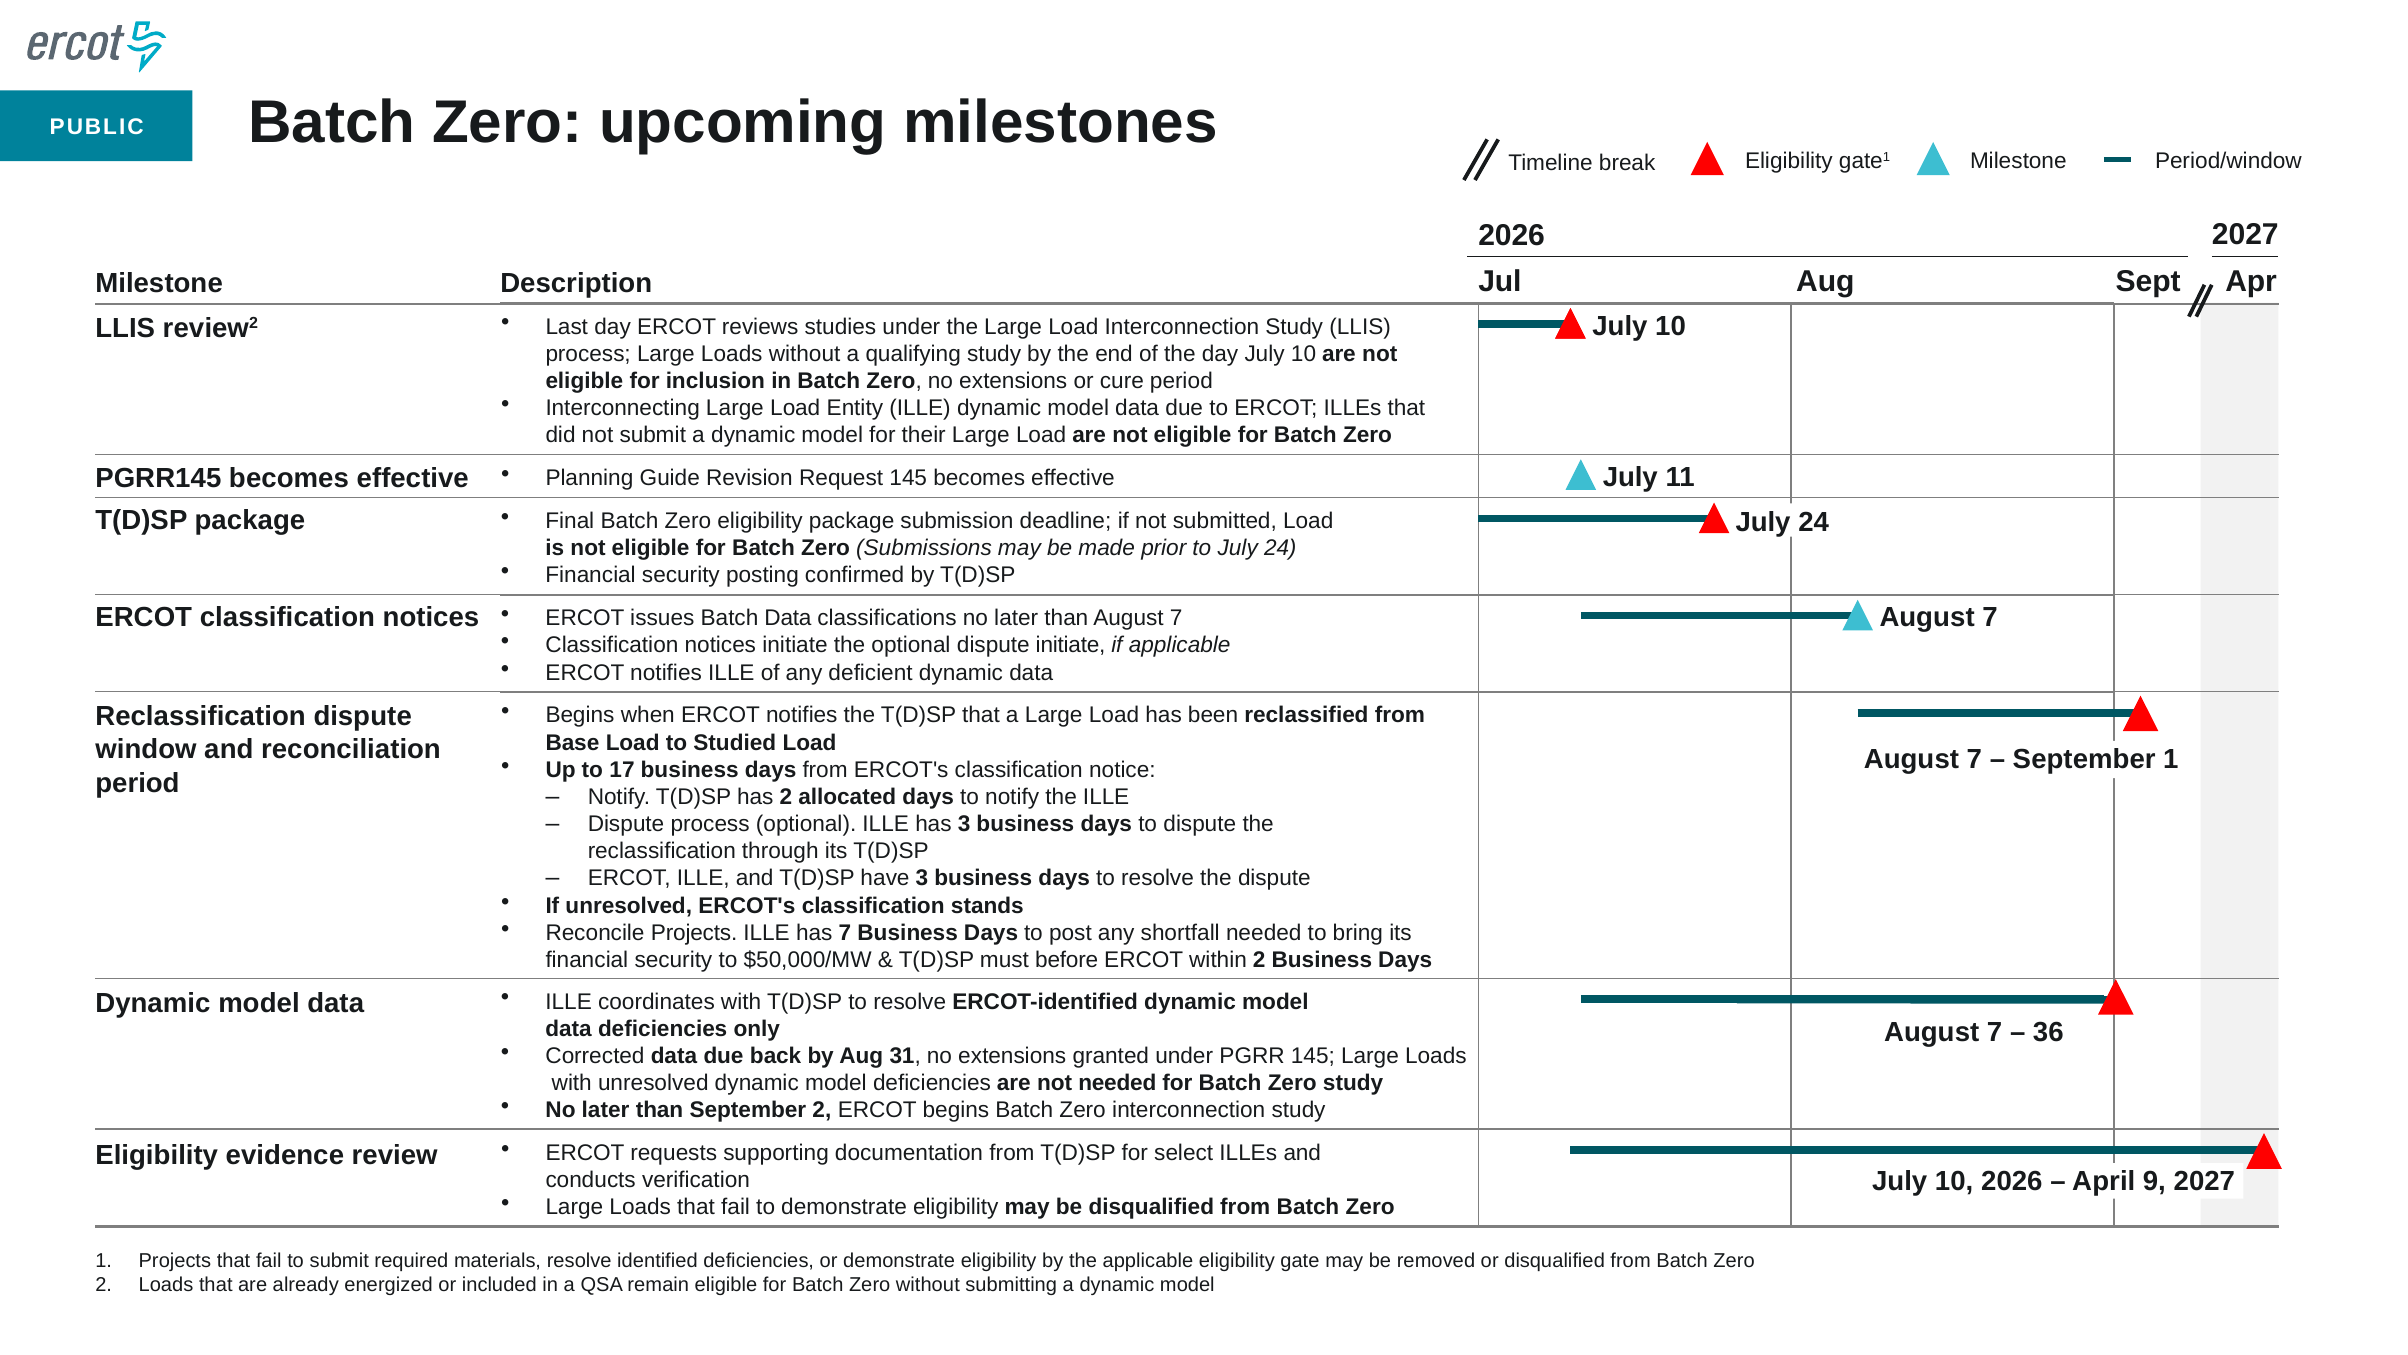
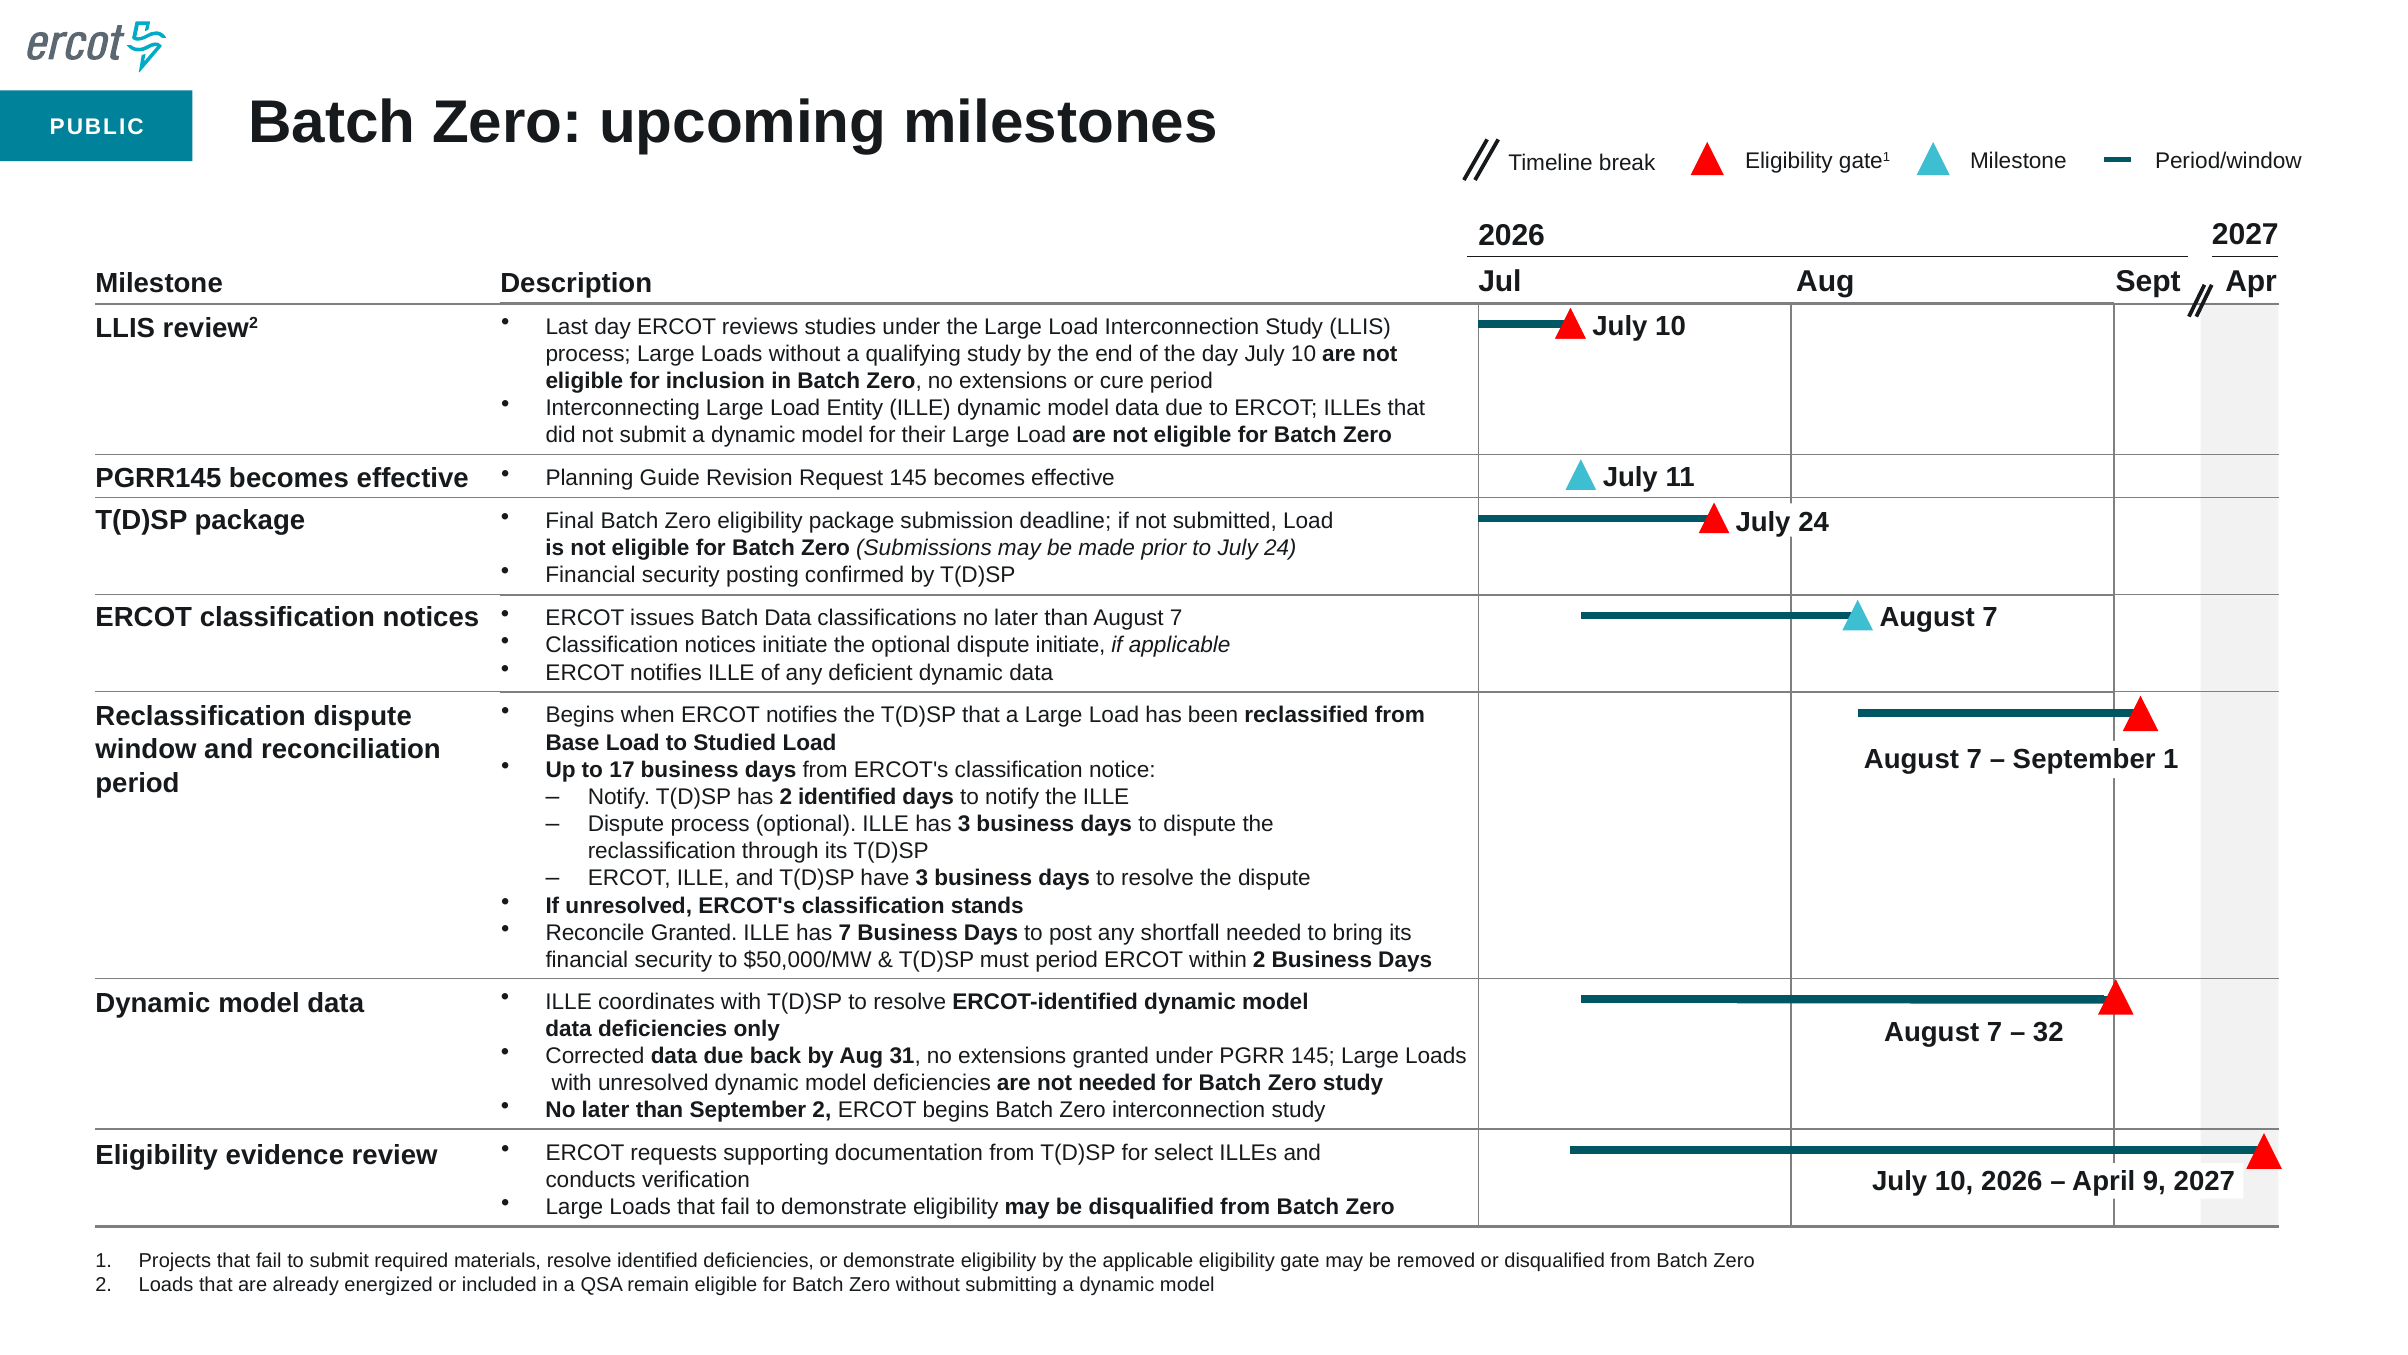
2 allocated: allocated -> identified (847, 797)
Reconcile Projects: Projects -> Granted (694, 933)
must before: before -> period (1067, 960)
36: 36 -> 32 (2048, 1032)
